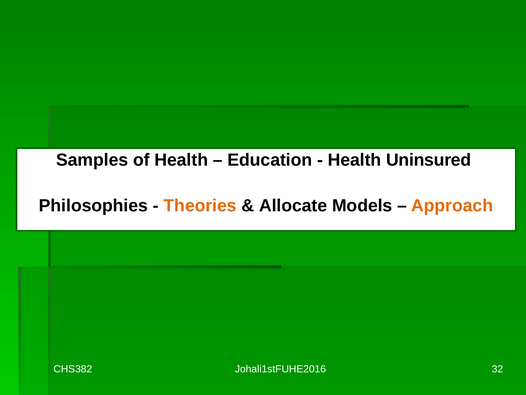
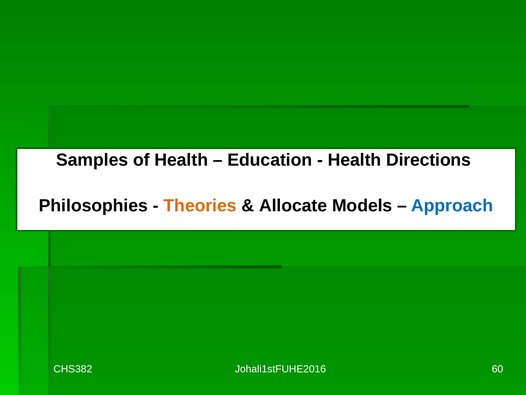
Uninsured: Uninsured -> Directions (429, 160)
Approach colour: orange -> blue (452, 205)
32: 32 -> 60 (497, 369)
